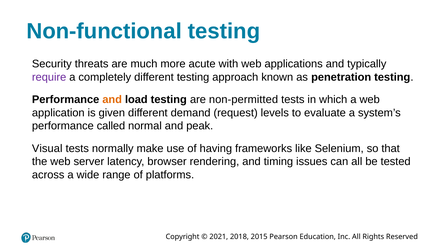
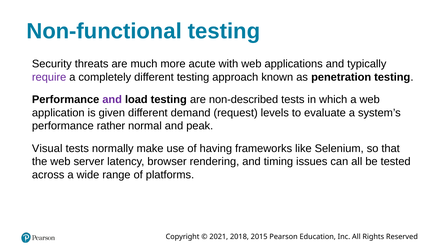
and colour: orange -> purple (112, 100)
non-permitted: non-permitted -> non-described (244, 100)
called: called -> rather (111, 126)
